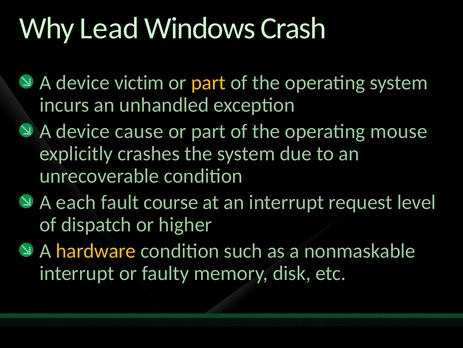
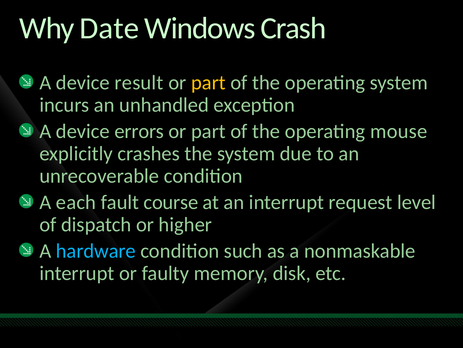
Lead: Lead -> Date (109, 28)
victim: victim -> result (139, 83)
cause: cause -> errors (139, 131)
hardware colour: yellow -> light blue (96, 251)
